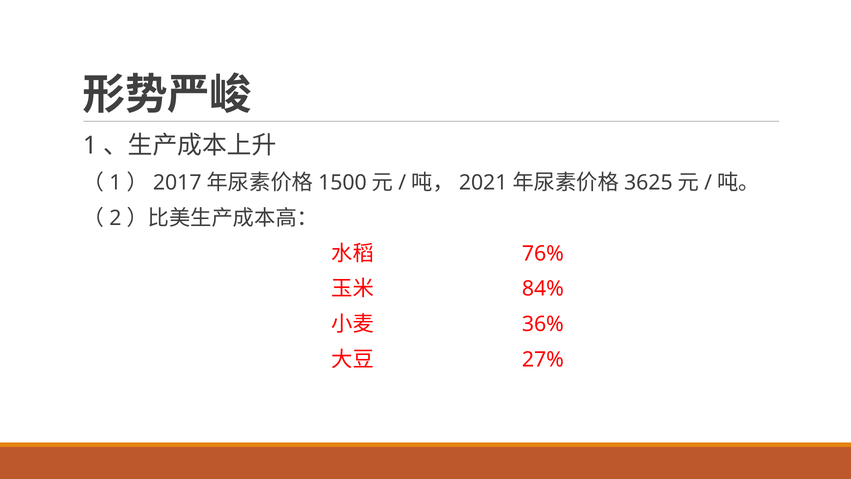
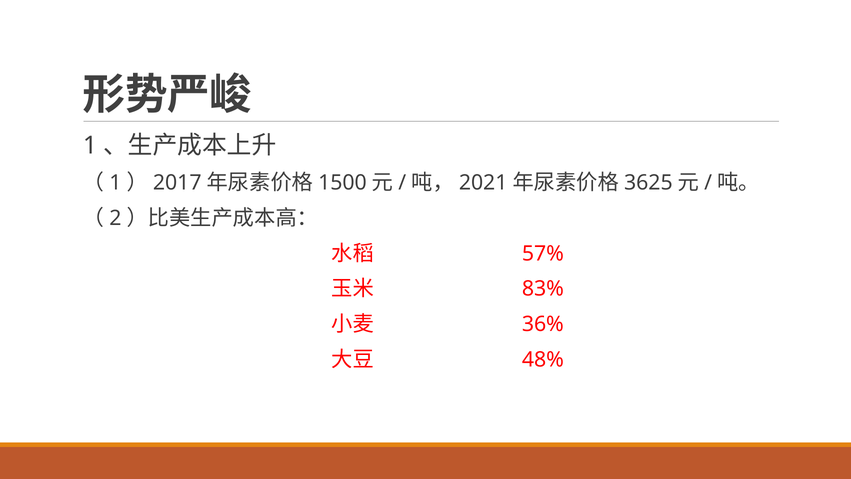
76%: 76% -> 57% (543, 253)
84%: 84% -> 83% (543, 289)
27%: 27% -> 48% (543, 359)
